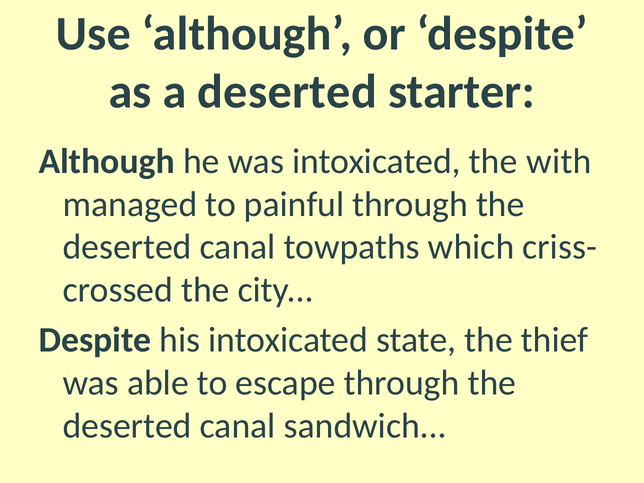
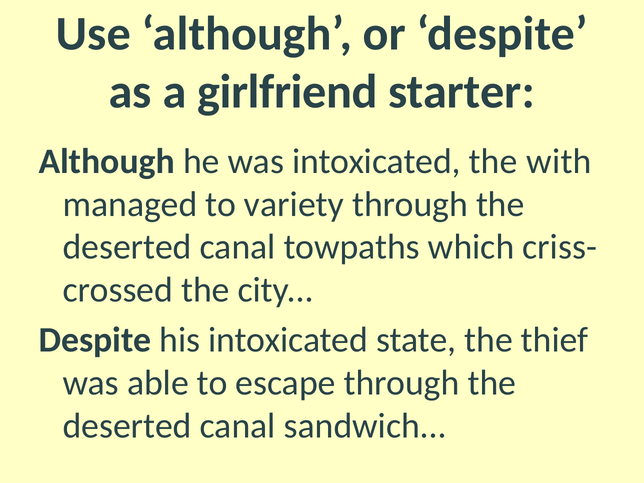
a deserted: deserted -> girlfriend (287, 92)
painful: painful -> variety (294, 204)
